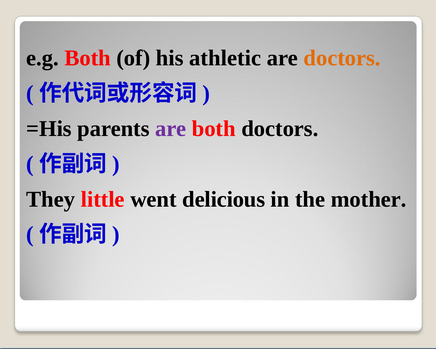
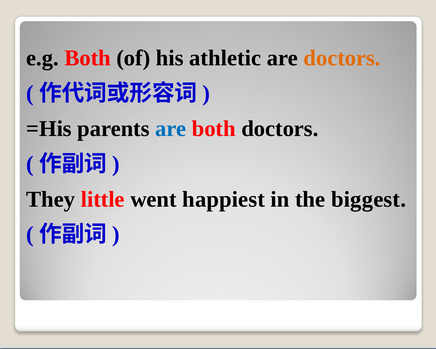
are colour: purple -> blue (171, 129)
delicious: delicious -> happiest (224, 199)
mother: mother -> biggest (369, 199)
